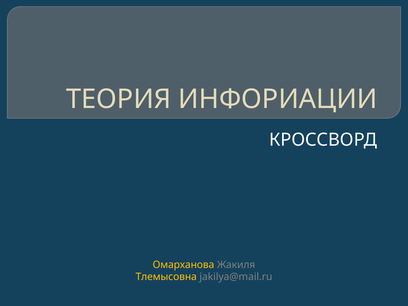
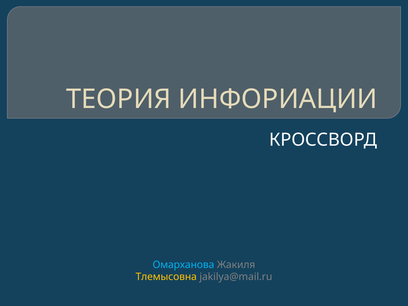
Омарханова colour: yellow -> light blue (183, 265)
